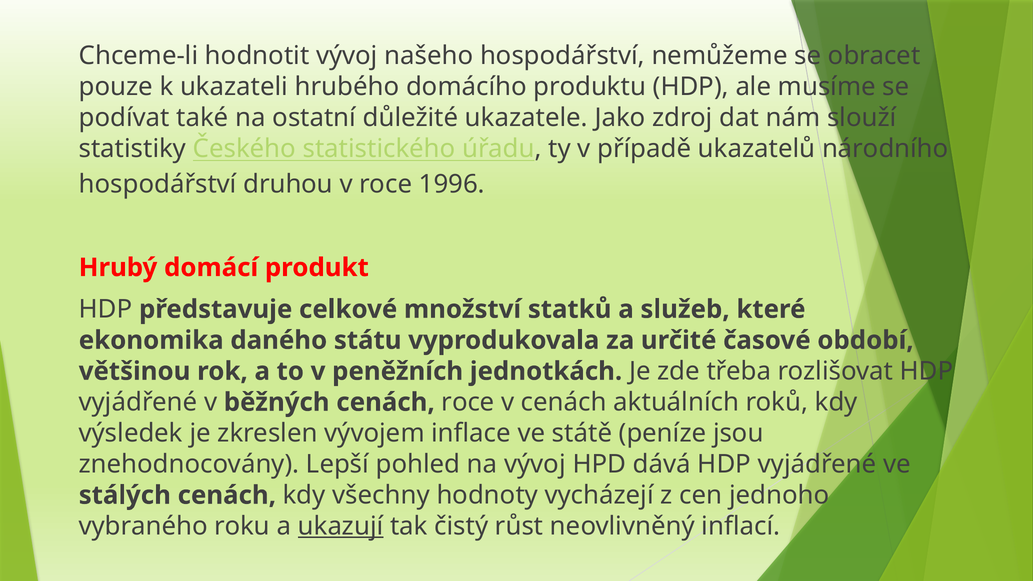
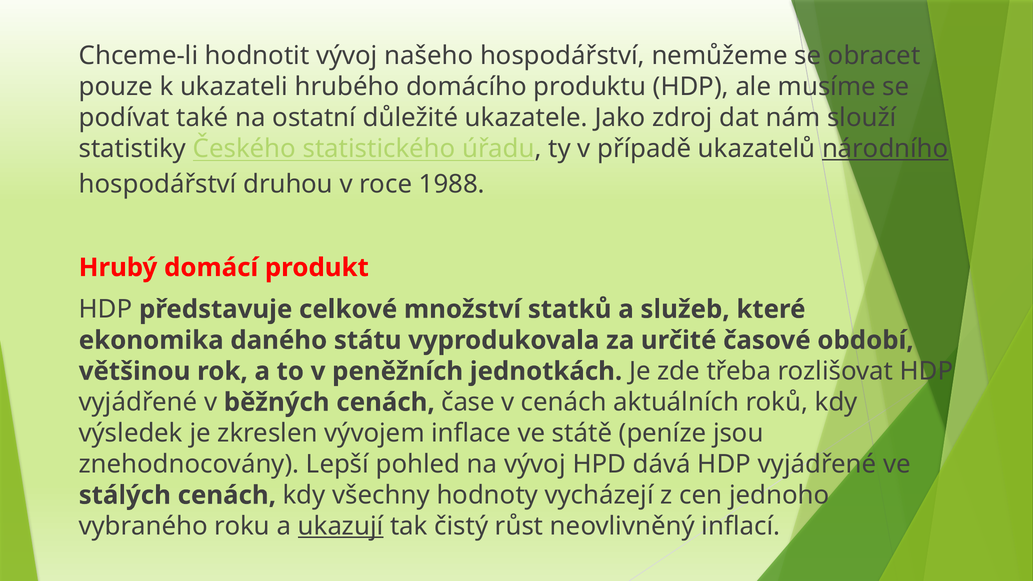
národního underline: none -> present (885, 149)
1996: 1996 -> 1988 (452, 184)
cenách roce: roce -> čase (468, 402)
